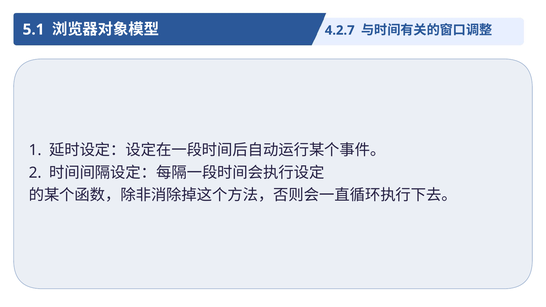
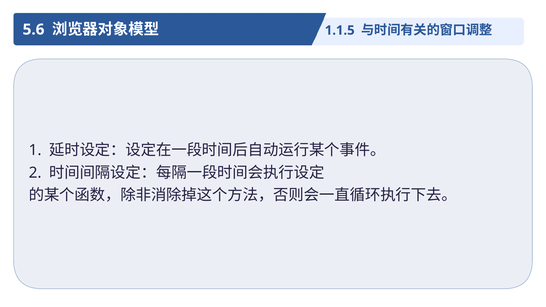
5.1: 5.1 -> 5.6 (34, 30)
4.2.7: 4.2.7 -> 1.1.5 (340, 30)
